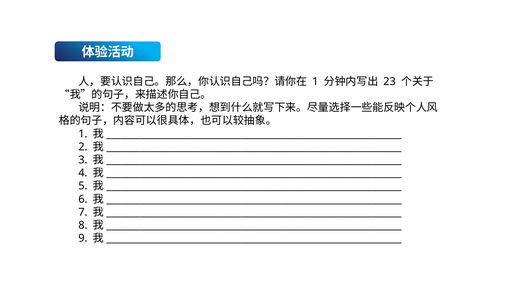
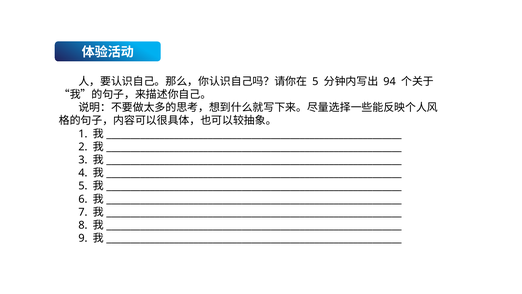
1: 1 -> 5 (315, 81)
23: 23 -> 94 (390, 81)
